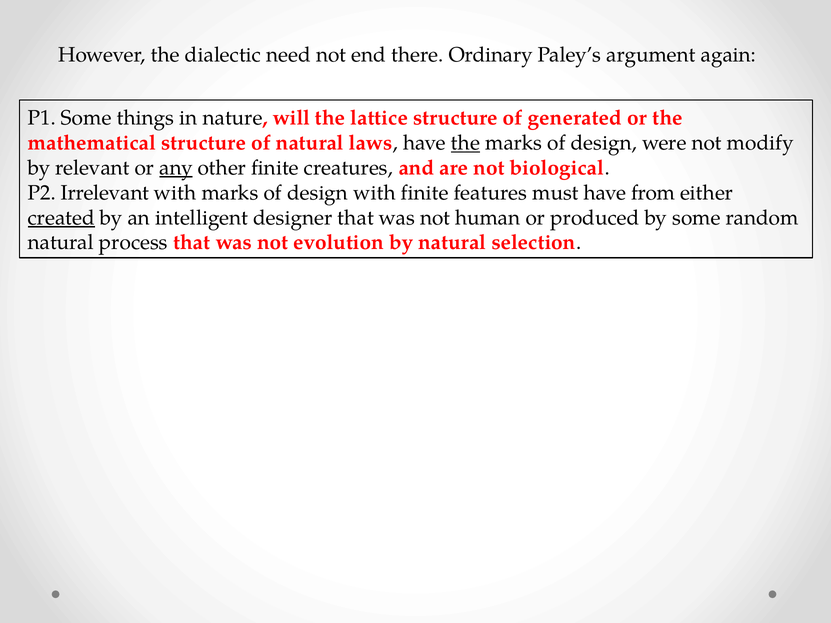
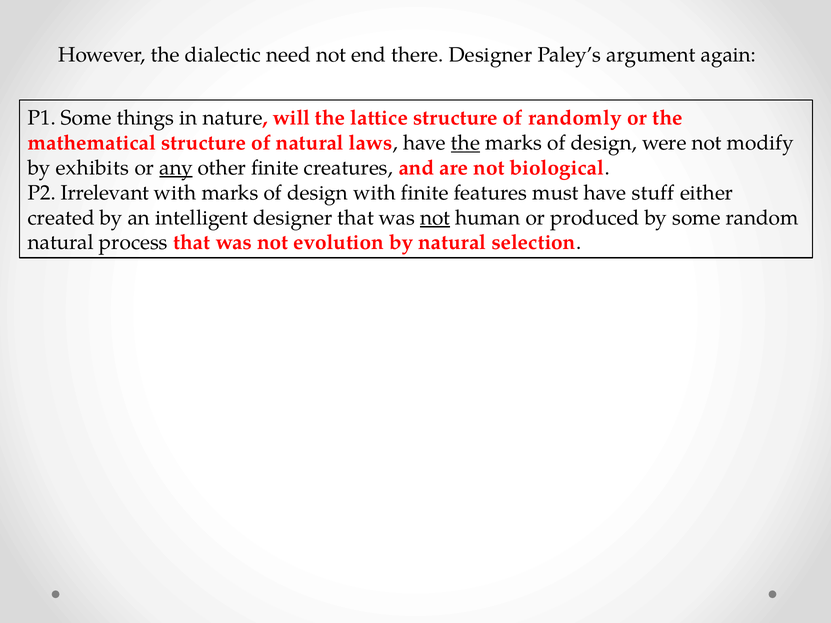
there Ordinary: Ordinary -> Designer (490, 55)
generated: generated -> randomly (575, 118)
relevant: relevant -> exhibits (92, 168)
from: from -> stuff (653, 193)
created underline: present -> none (61, 218)
not underline: none -> present (435, 218)
